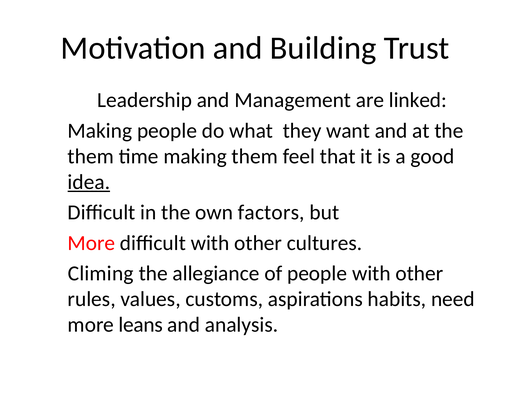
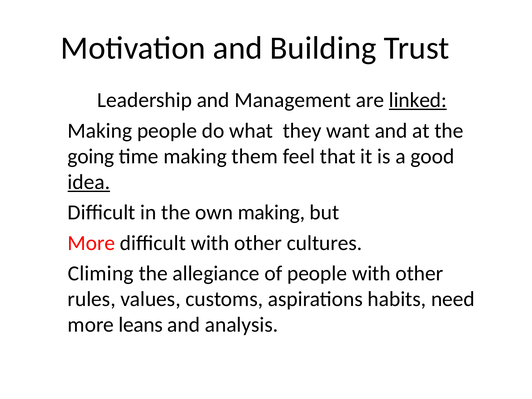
linked underline: none -> present (418, 100)
them: them -> going (91, 156)
own factors: factors -> making (271, 212)
